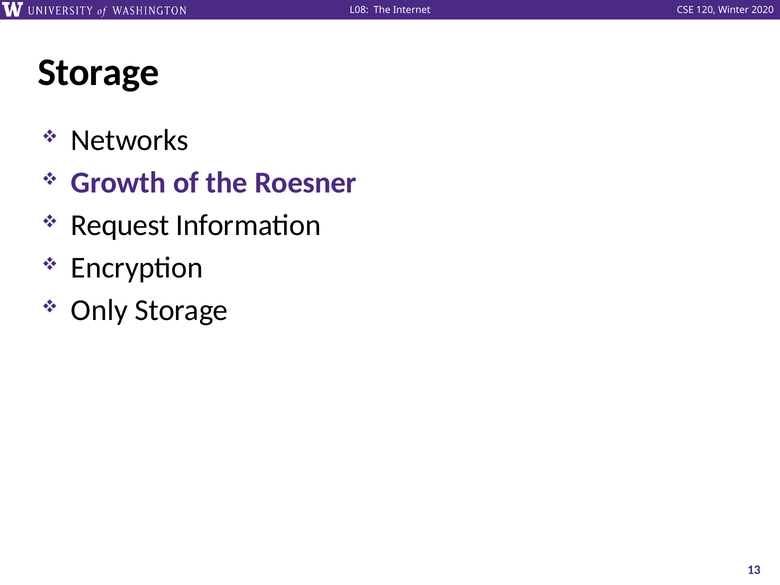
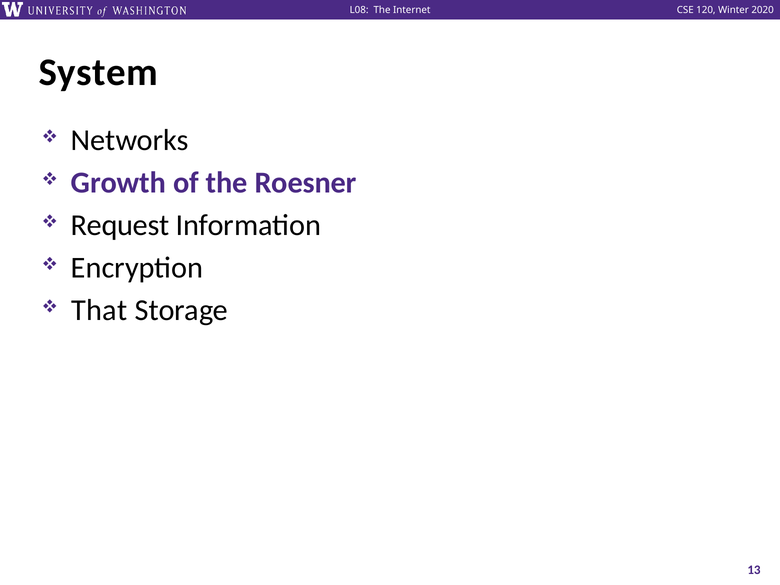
Storage: Storage -> System (98, 72)
Only: Only -> That (99, 310)
